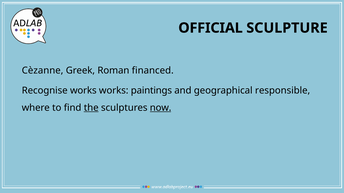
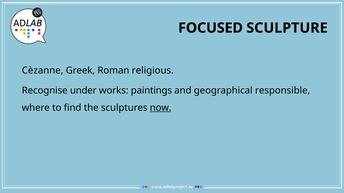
OFFICIAL: OFFICIAL -> FOCUSED (211, 28)
financed: financed -> religious (153, 71)
Recognise works: works -> under (83, 91)
the underline: present -> none (91, 108)
